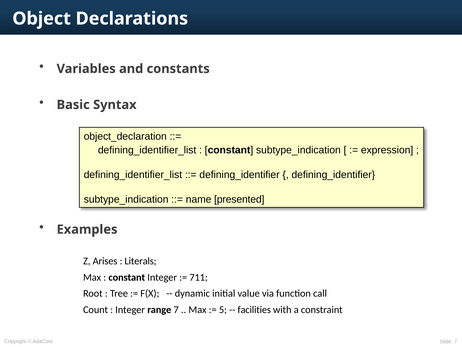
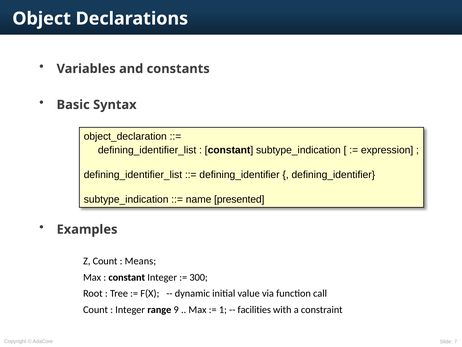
Z Arises: Arises -> Count (105, 261)
Literals: Literals -> Means (140, 261)
711: 711 -> 300 (199, 277)
range 7: 7 -> 9 (176, 309)
5: 5 -> 1 (223, 309)
